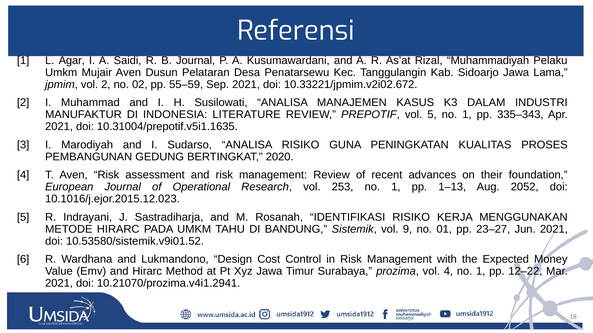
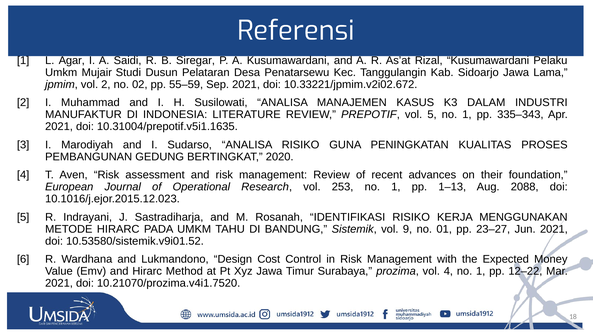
B Journal: Journal -> Siregar (196, 61)
Rizal Muhammadiyah: Muhammadiyah -> Kusumawardani (488, 61)
Mujair Aven: Aven -> Studi (128, 73)
2052: 2052 -> 2088 (525, 187)
10.21070/prozima.v4i1.2941: 10.21070/prozima.v4i1.2941 -> 10.21070/prozima.v4i1.7520 (169, 284)
